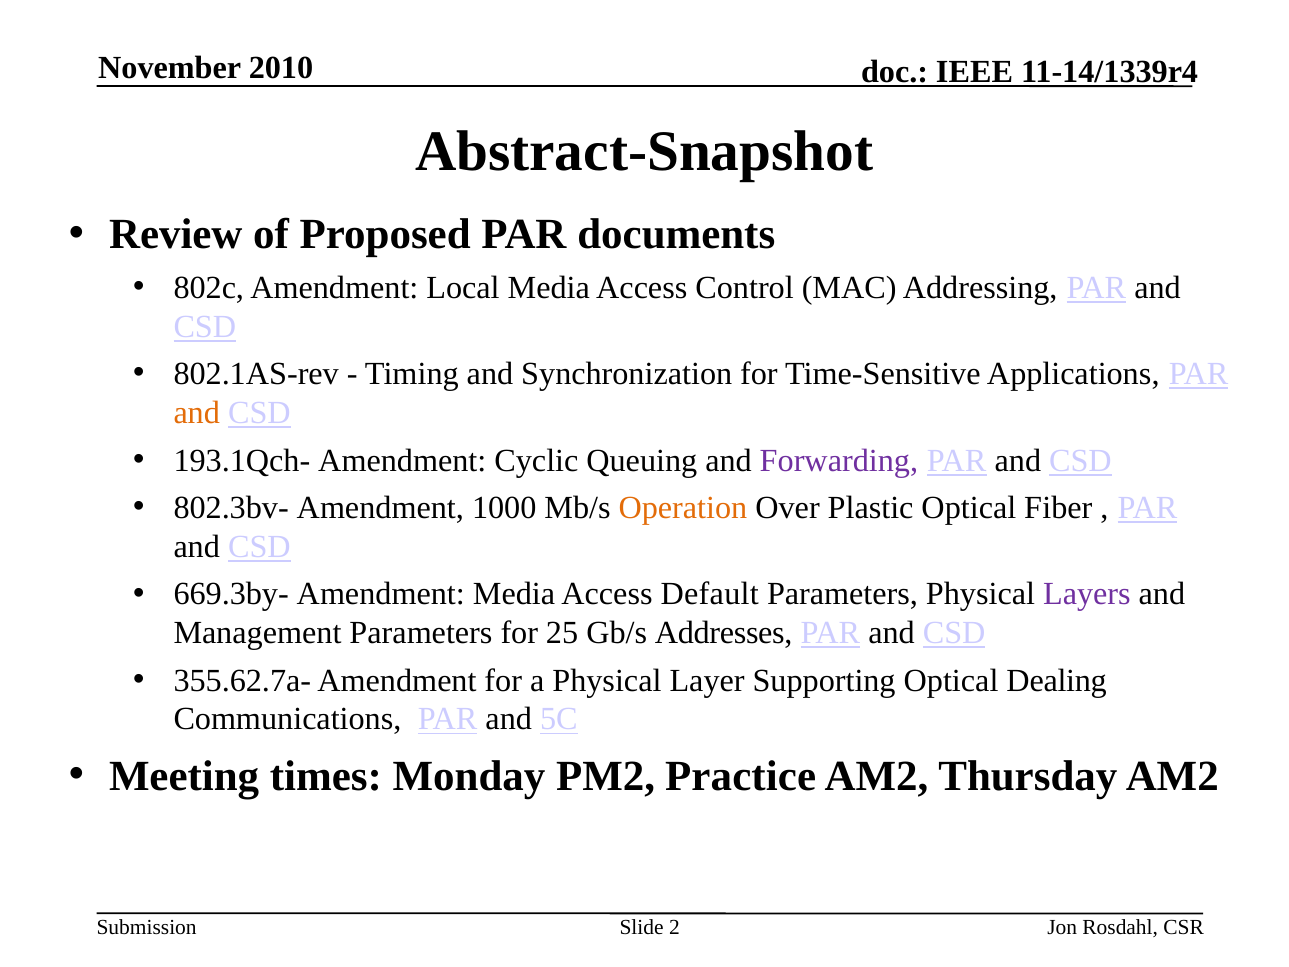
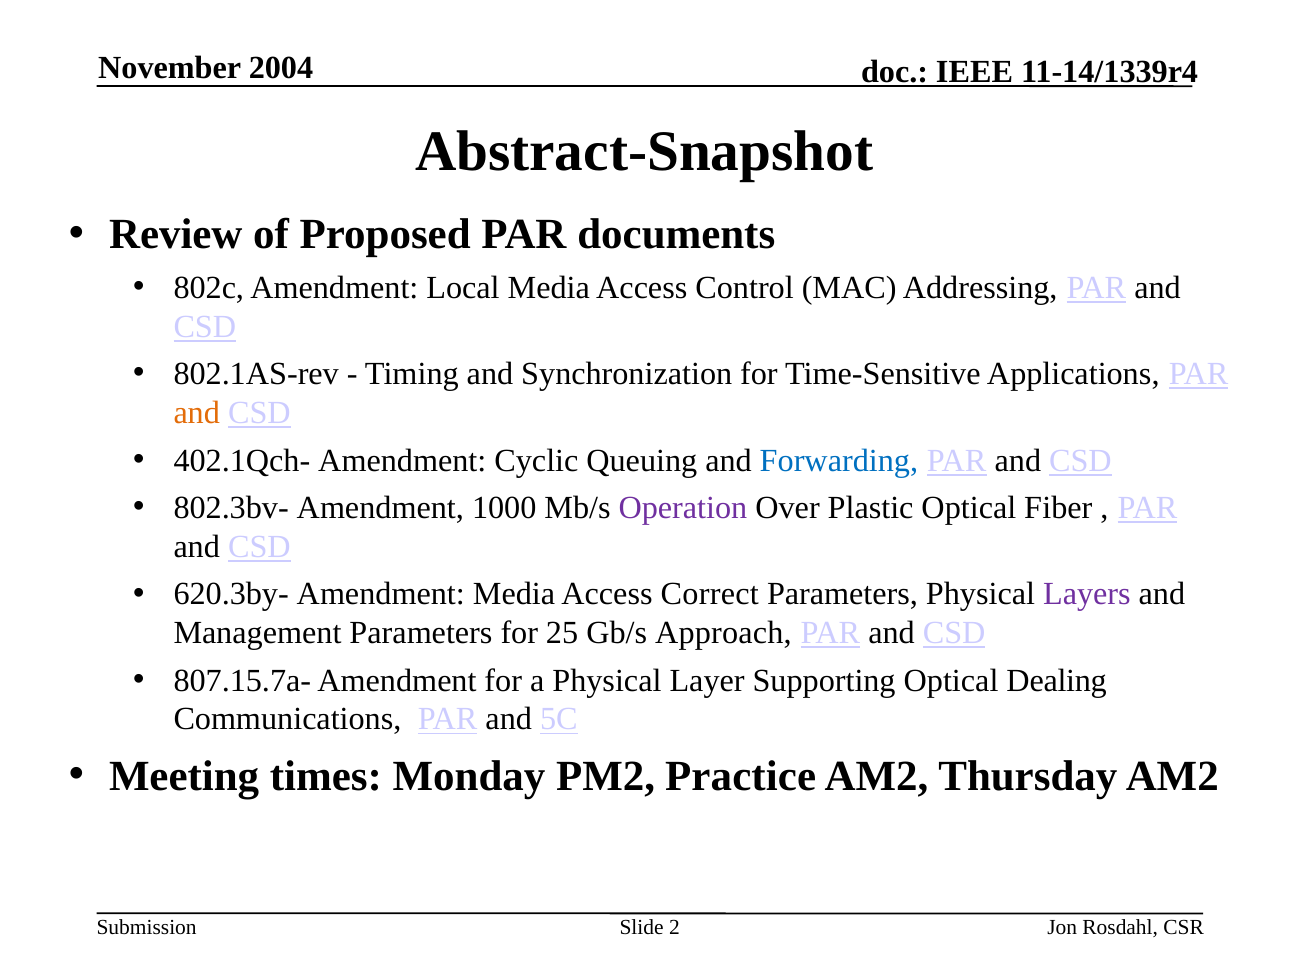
2010: 2010 -> 2004 (281, 68)
193.1Qch-: 193.1Qch- -> 402.1Qch- (242, 460)
Forwarding colour: purple -> blue (839, 460)
Operation colour: orange -> purple (683, 508)
669.3by-: 669.3by- -> 620.3by- (231, 594)
Default: Default -> Correct (710, 594)
Addresses: Addresses -> Approach (723, 633)
355.62.7a-: 355.62.7a- -> 807.15.7a- (242, 680)
